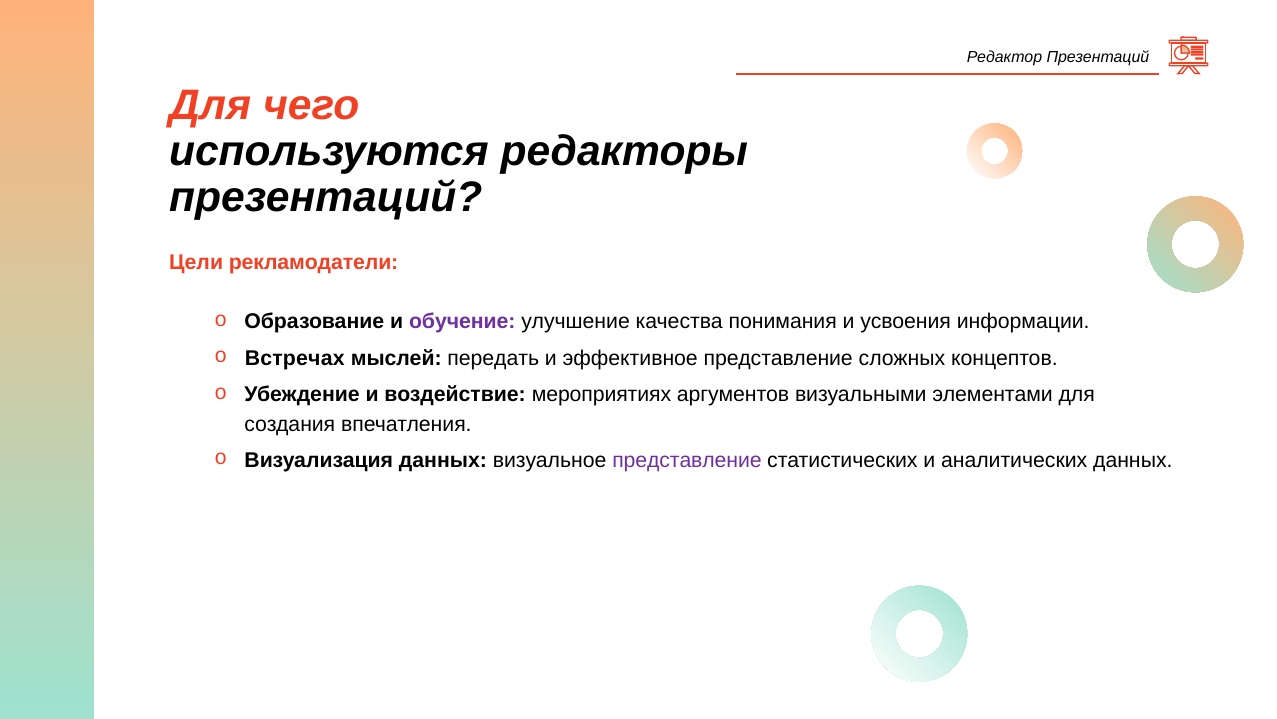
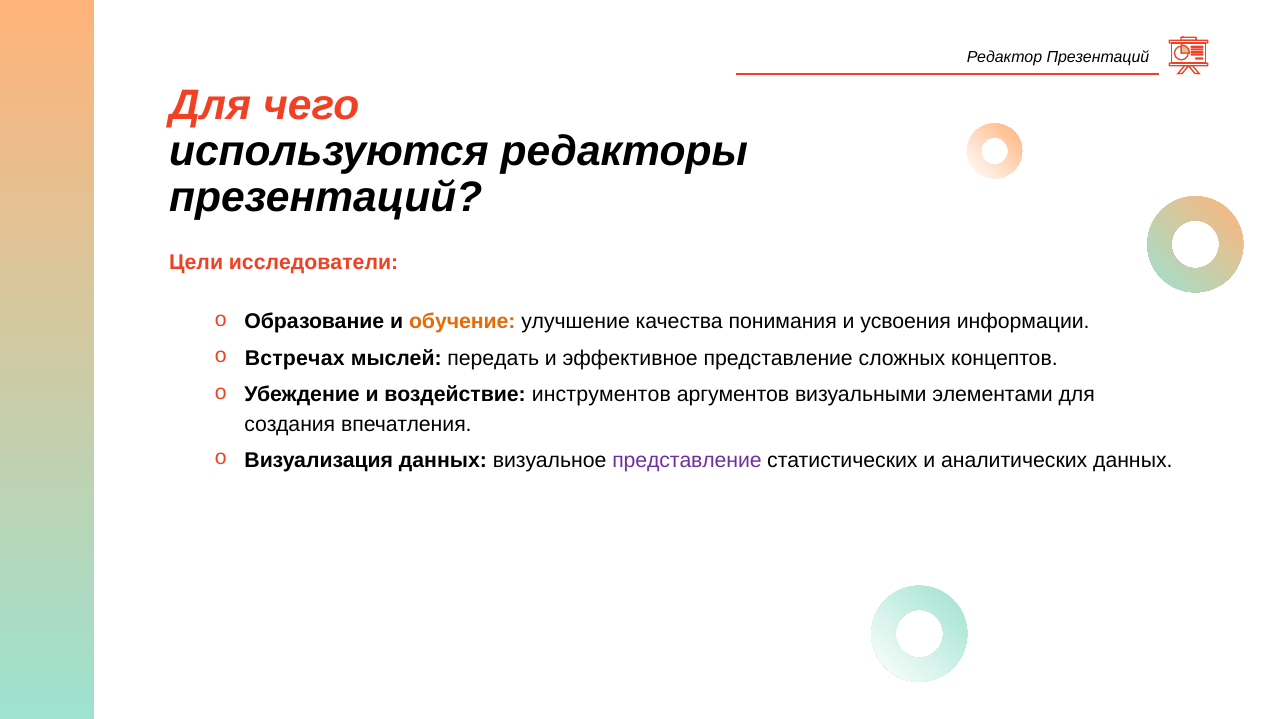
рекламодатели: рекламодатели -> исследователи (314, 262)
обучение colour: purple -> orange (462, 322)
мероприятиях: мероприятиях -> инструментов (601, 395)
